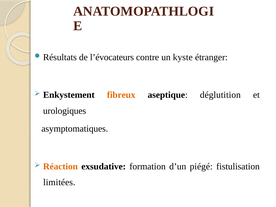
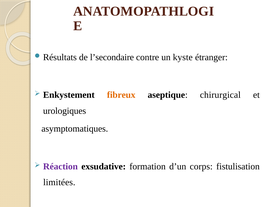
l’évocateurs: l’évocateurs -> l’secondaire (112, 57)
déglutition: déglutition -> chirurgical (220, 95)
Réaction colour: orange -> purple (60, 166)
piégé: piégé -> corps (201, 166)
